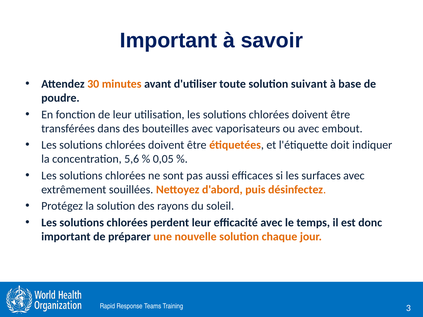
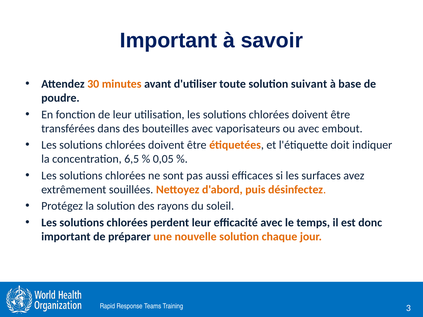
5,6: 5,6 -> 6,5 (132, 159)
surfaces avec: avec -> avez (354, 176)
